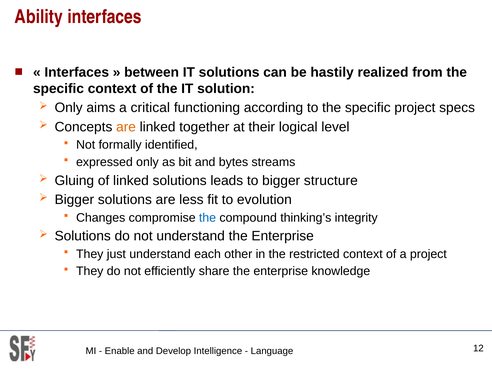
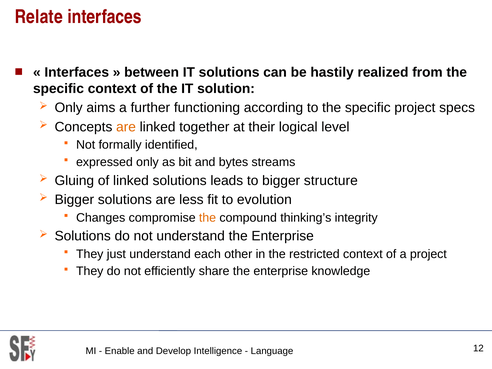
Ability: Ability -> Relate (39, 17)
critical: critical -> further (150, 108)
the colour: blue -> orange (208, 218)
